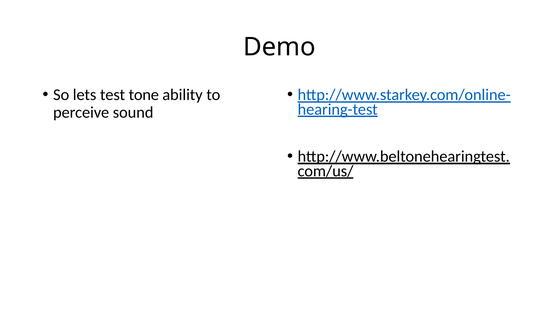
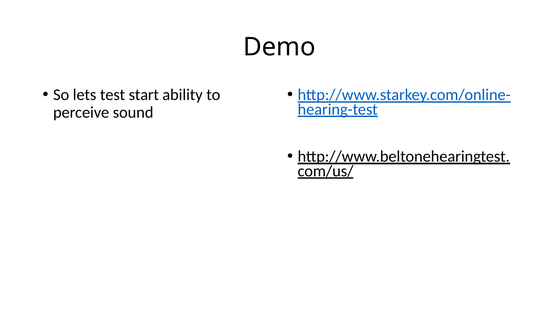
tone: tone -> start (144, 95)
